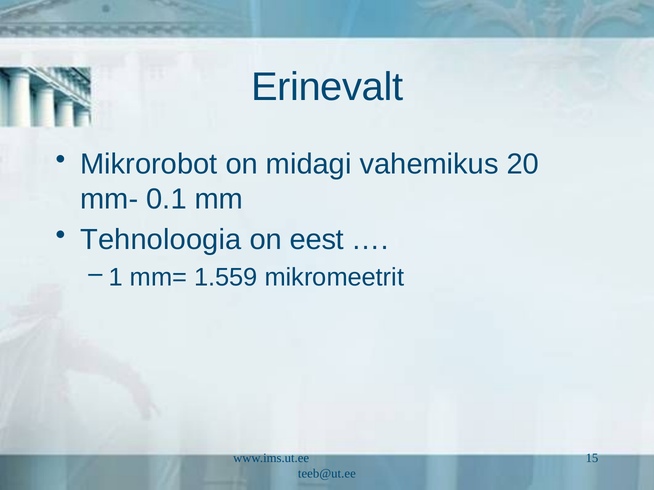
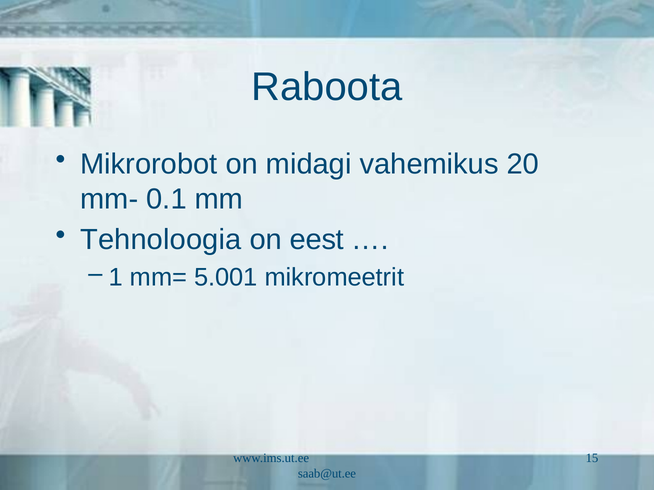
Erinevalt: Erinevalt -> Raboota (327, 87)
1.559: 1.559 -> 5.001 (226, 278)
teeb@ut.ee: teeb@ut.ee -> saab@ut.ee (327, 474)
